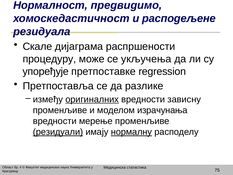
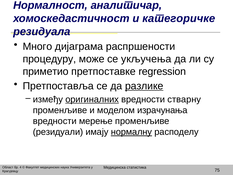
предвидимо: предвидимо -> аналитичар (126, 5)
расподељене: расподељене -> категоричке (179, 18)
Скале: Скале -> Много (37, 46)
упоређује: упоређује -> приметио (46, 71)
разлике underline: none -> present (144, 86)
зависну: зависну -> стварну (184, 99)
резидуали underline: present -> none (58, 132)
